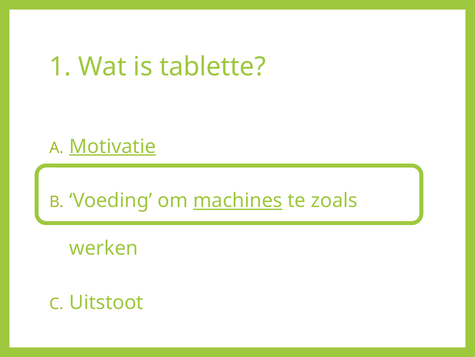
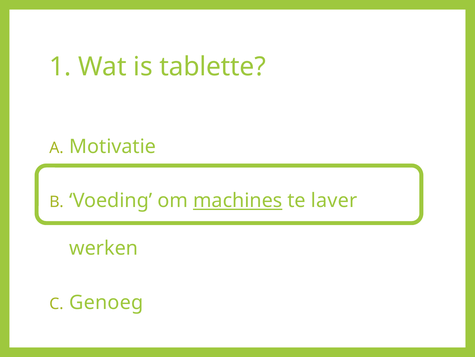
Motivatie underline: present -> none (113, 146)
zoals: zoals -> laver (334, 200)
Uitstoot: Uitstoot -> Genoeg (106, 302)
